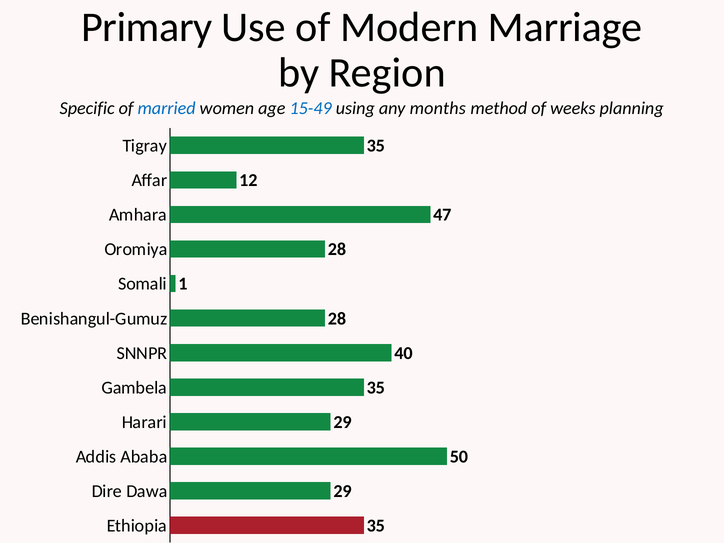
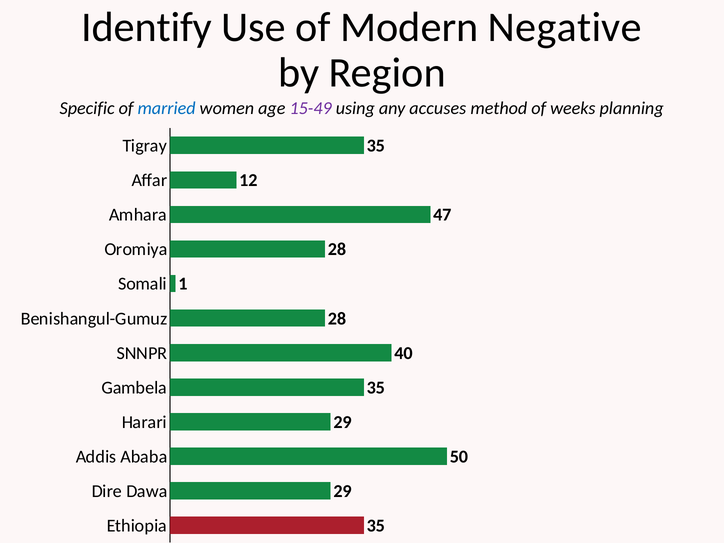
Primary: Primary -> Identify (147, 27)
Marriage: Marriage -> Negative (565, 27)
15-49 colour: blue -> purple (311, 108)
months: months -> accuses (438, 108)
